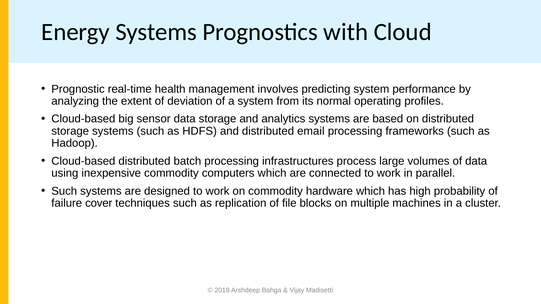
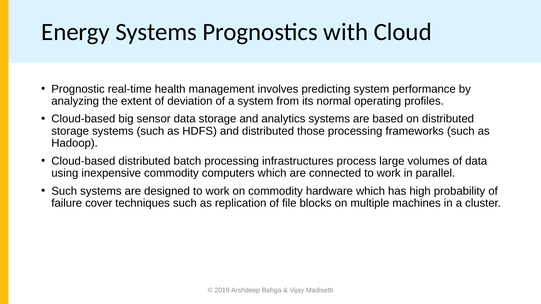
email: email -> those (311, 131)
